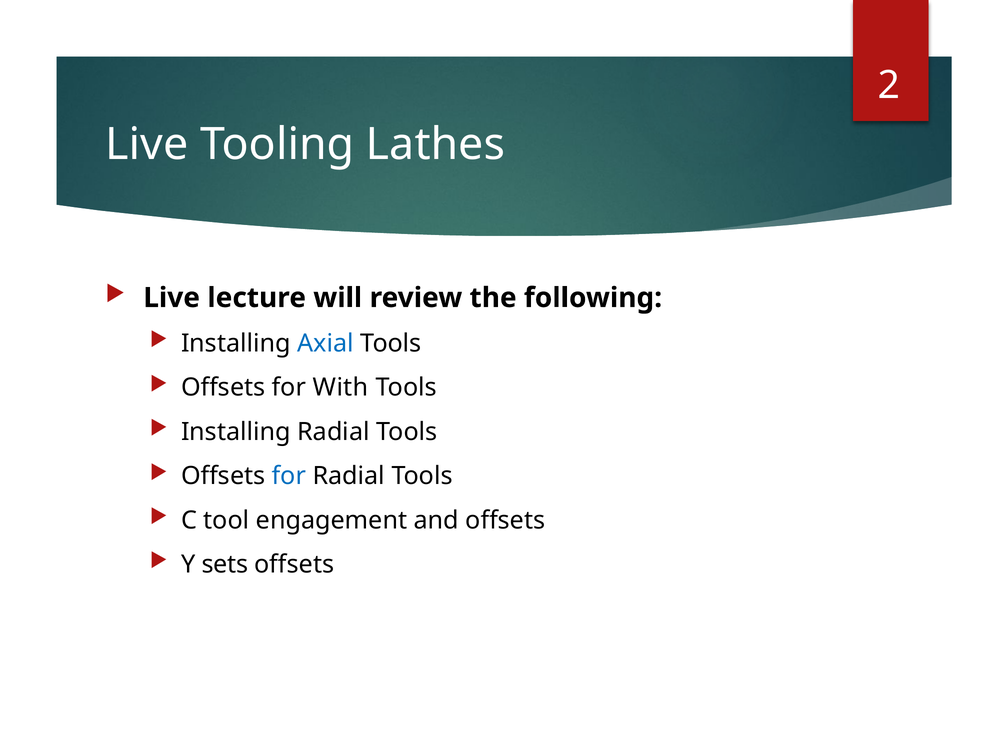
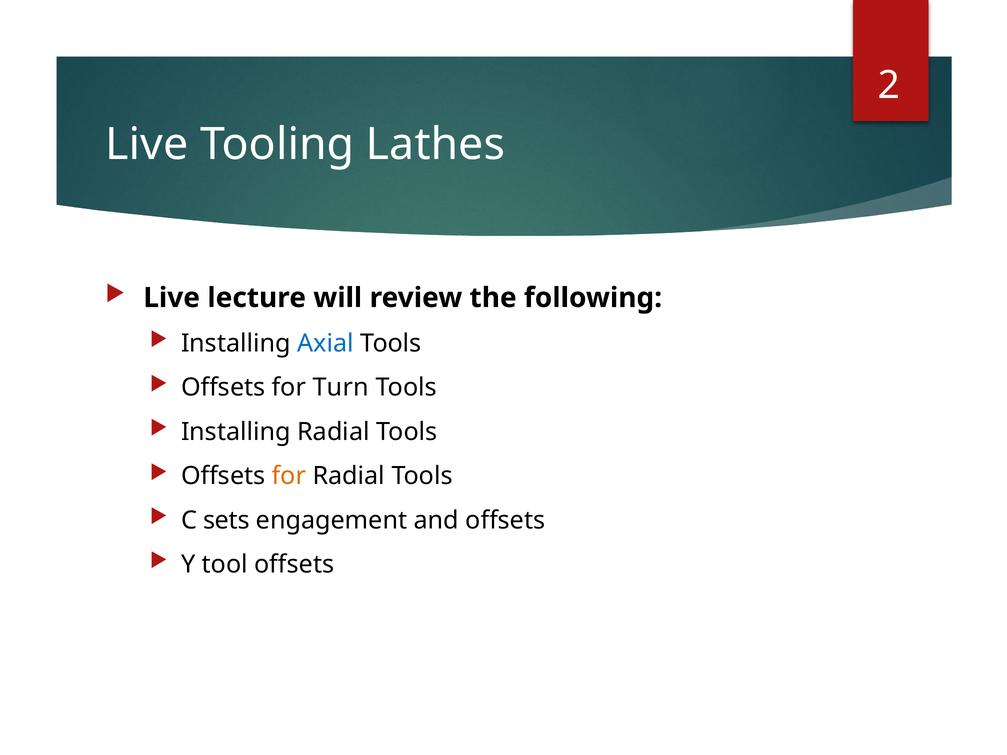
With: With -> Turn (341, 388)
for colour: blue -> orange (289, 476)
tool: tool -> sets (226, 520)
sets: sets -> tool (225, 565)
